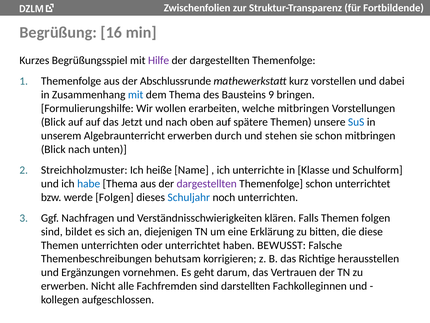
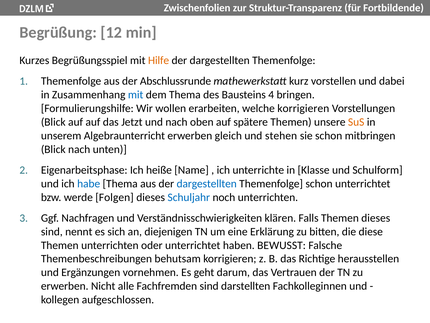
16: 16 -> 12 (111, 33)
Hilfe colour: purple -> orange (159, 60)
9: 9 -> 4 (271, 95)
welche mitbringen: mitbringen -> korrigieren (303, 108)
SuS colour: blue -> orange (356, 122)
durch: durch -> gleich (228, 136)
Streichholzmuster: Streichholzmuster -> Eigenarbeitsphase (84, 170)
dargestellten colour: purple -> blue (207, 183)
Themen folgen: folgen -> dieses (376, 218)
bildet: bildet -> nennt (79, 231)
